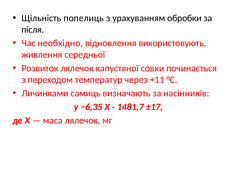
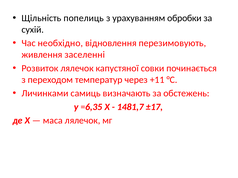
після: після -> сухій (33, 30)
використовують: використовують -> перезимовують (172, 43)
середньої: середньої -> заселенні (85, 55)
насінників: насінників -> обстежень (186, 94)
